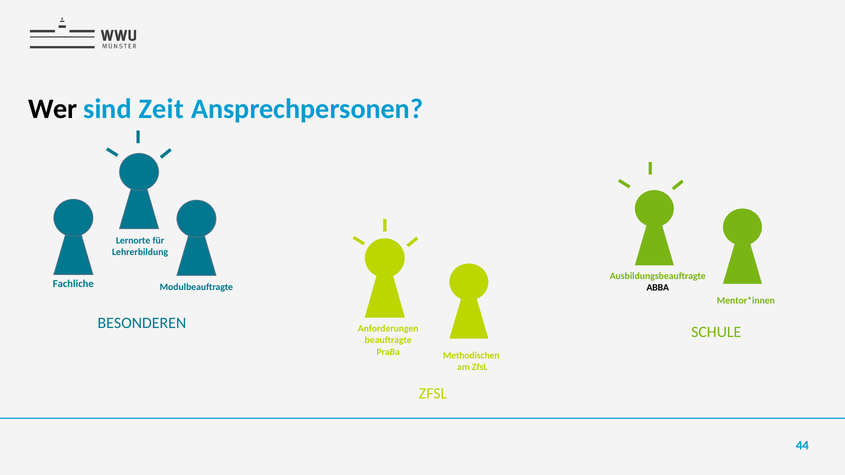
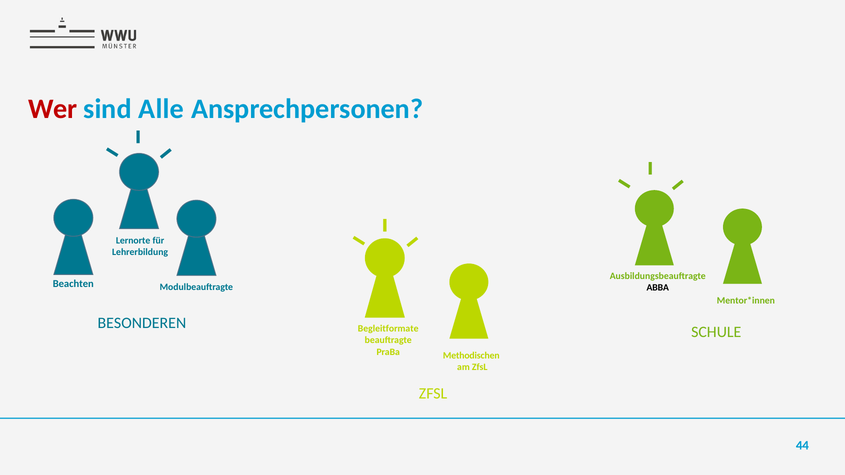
Wer colour: black -> red (53, 109)
Zeit: Zeit -> Alle (161, 109)
Fachliche: Fachliche -> Beachten (73, 284)
Anforderungen: Anforderungen -> Begleitformate (388, 329)
